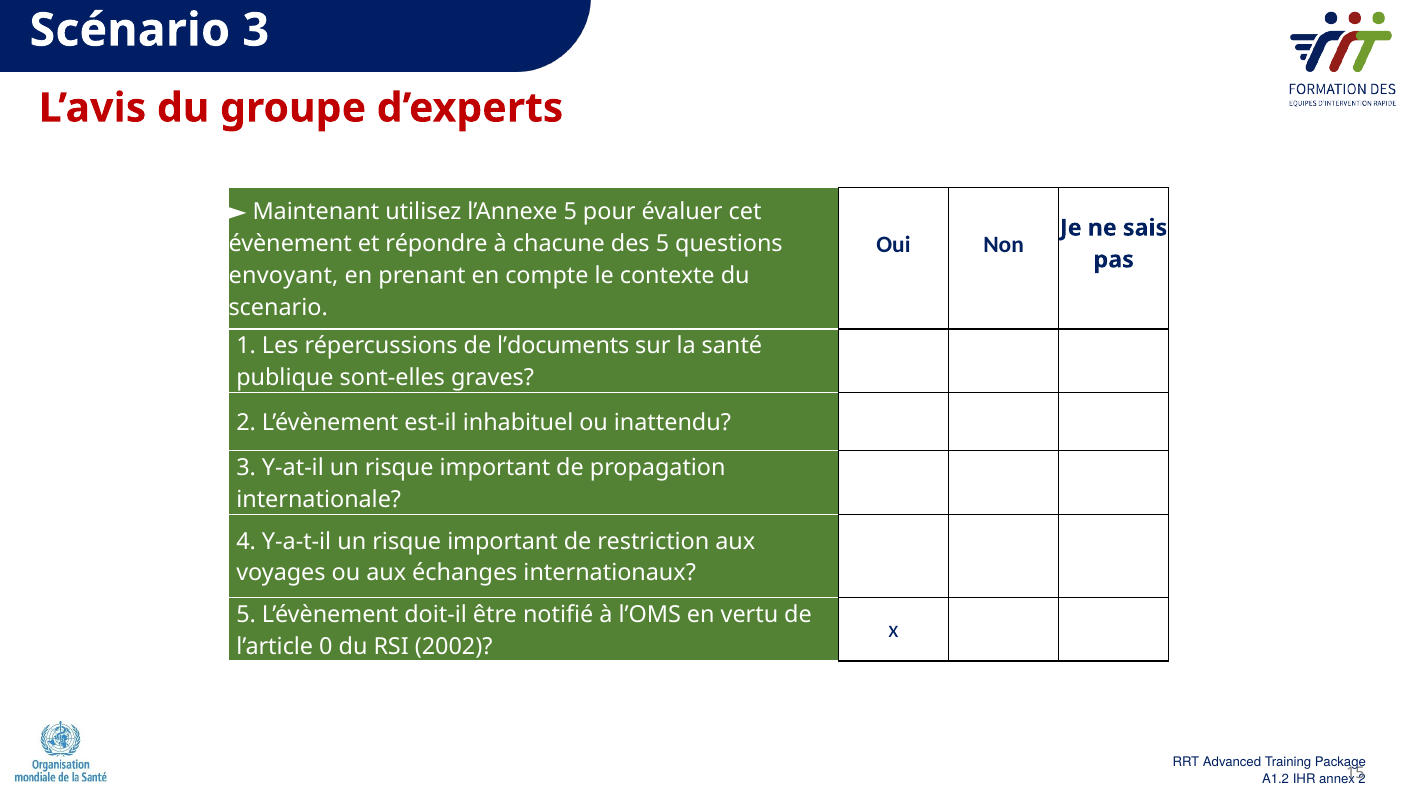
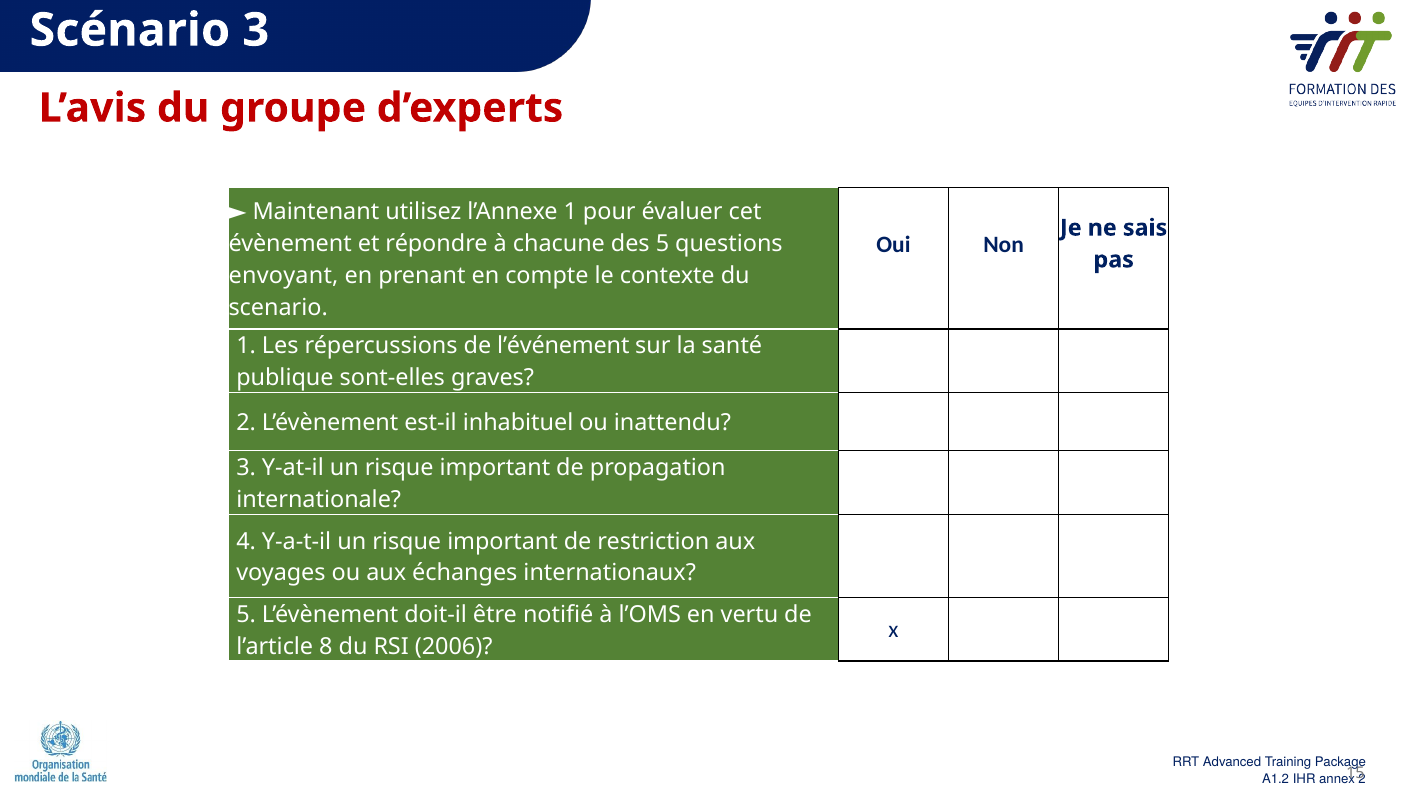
l’Annexe 5: 5 -> 1 (570, 212)
l’documents: l’documents -> l’événement (563, 346)
0: 0 -> 8 (326, 647)
2002: 2002 -> 2006 (454, 647)
